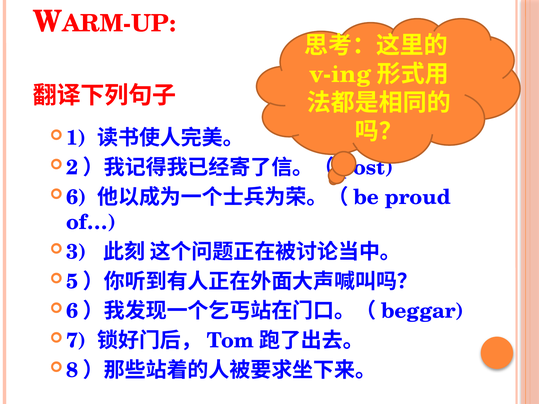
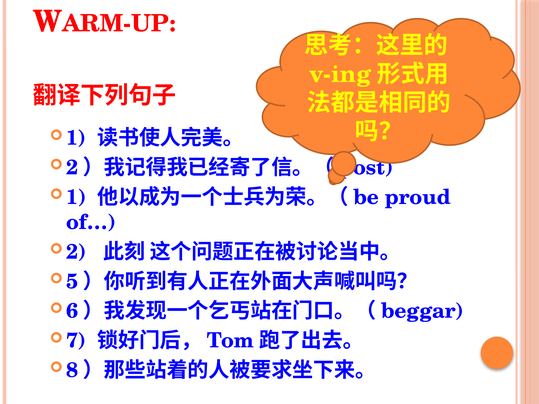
6: 6 -> 1 (76, 197)
3: 3 -> 2 (76, 252)
